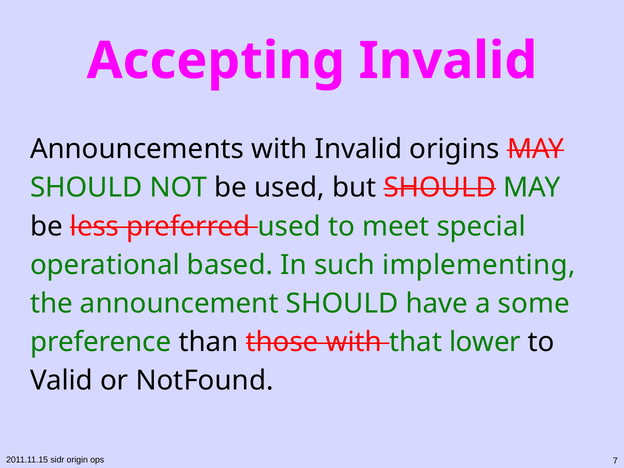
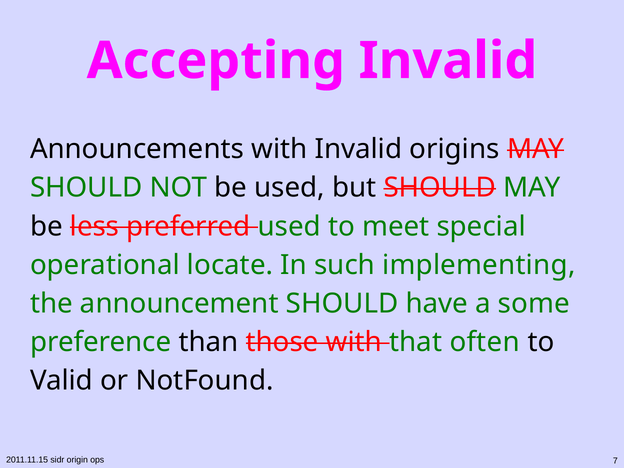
based: based -> locate (230, 265)
lower: lower -> often (485, 342)
